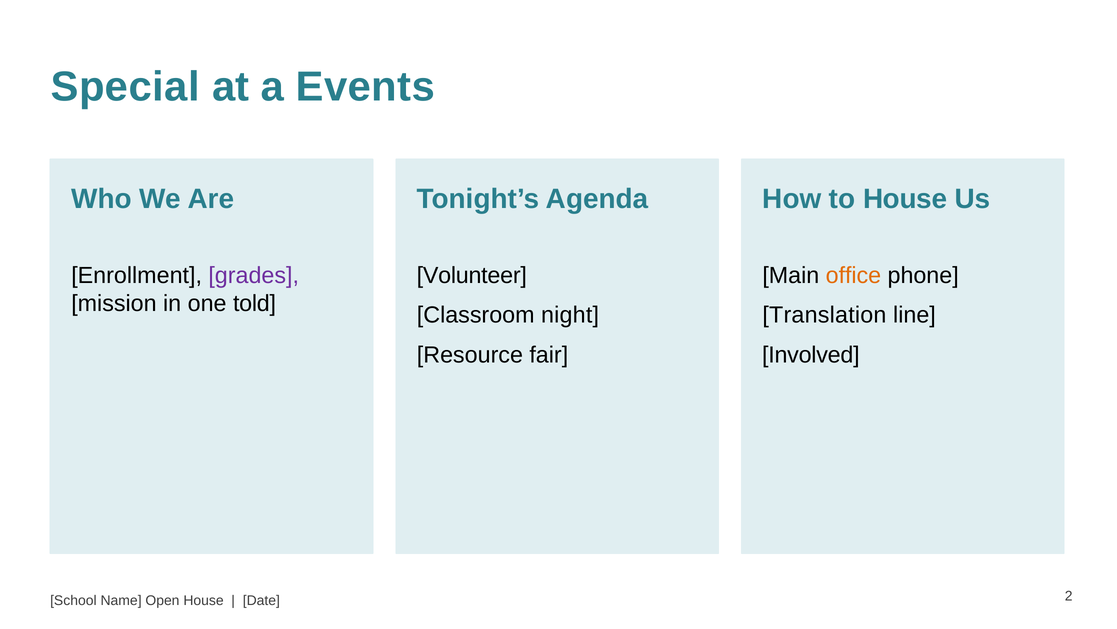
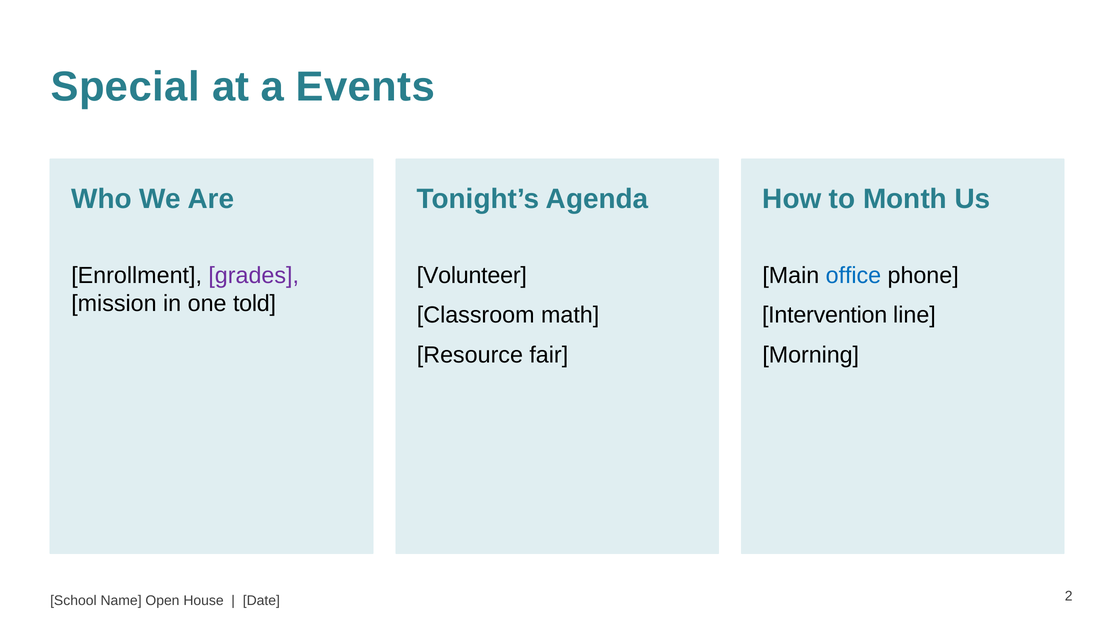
to House: House -> Month (905, 199)
office colour: orange -> blue (853, 275)
night: night -> math (570, 315)
Translation: Translation -> Intervention (825, 315)
Involved: Involved -> Morning (811, 355)
